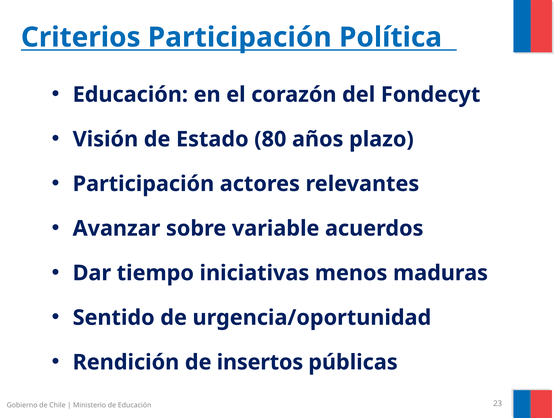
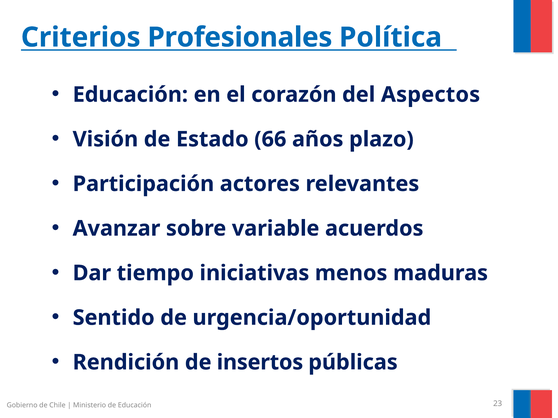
Criterios Participación: Participación -> Profesionales (240, 37)
Fondecyt: Fondecyt -> Aspectos (431, 95)
80: 80 -> 66 (270, 139)
